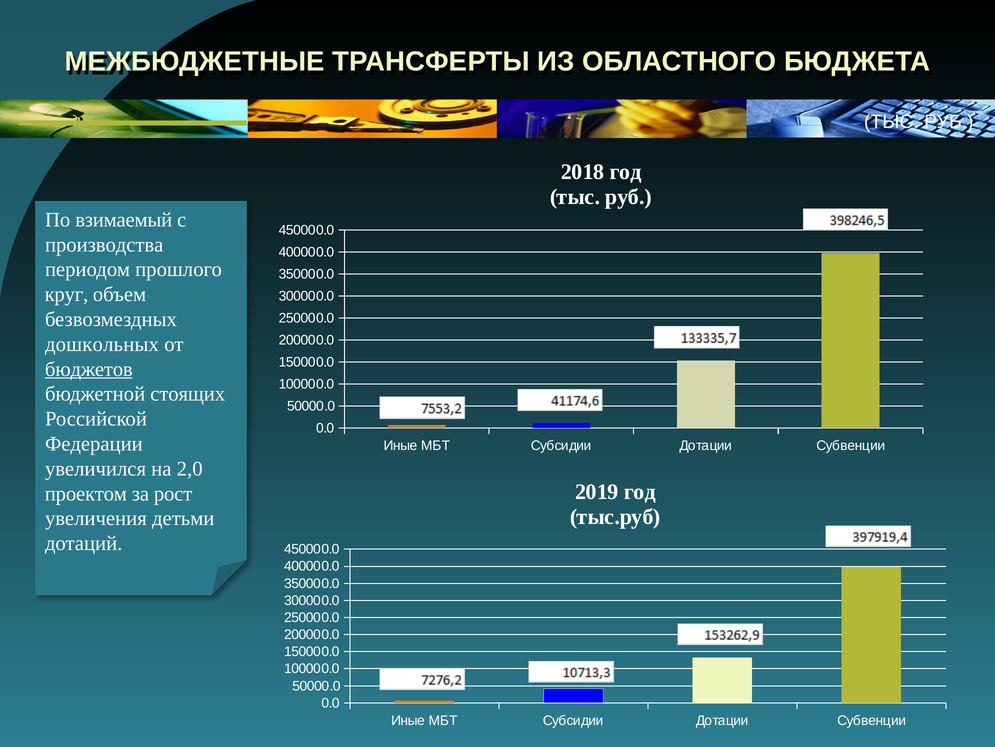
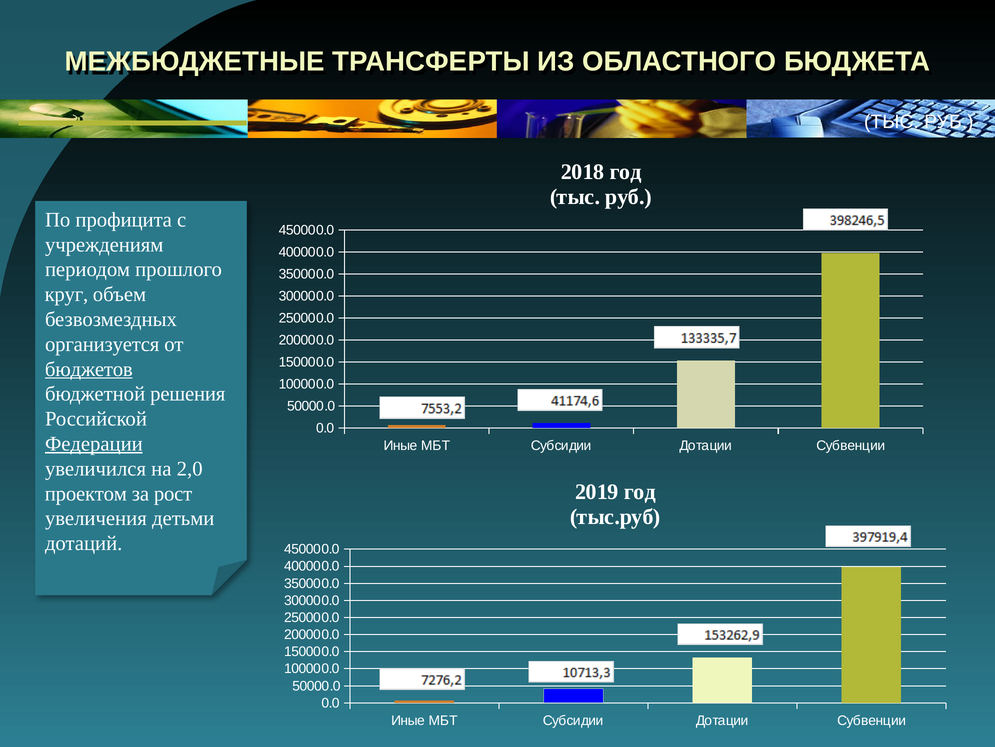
взимаемый: взимаемый -> профицита (124, 220)
производства: производства -> учреждениям (104, 244)
дошкольных: дошкольных -> организуется (102, 344)
стоящих: стоящих -> решения (188, 394)
Федерации underline: none -> present (94, 443)
